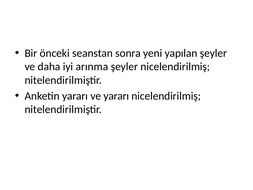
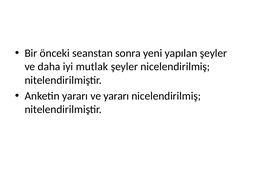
arınma: arınma -> mutlak (92, 67)
